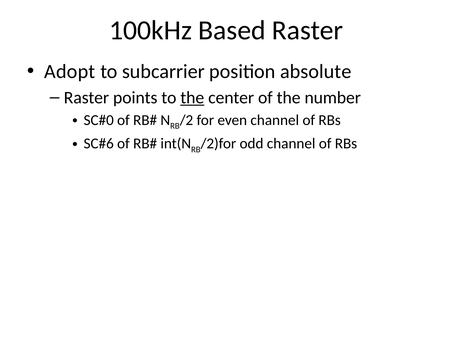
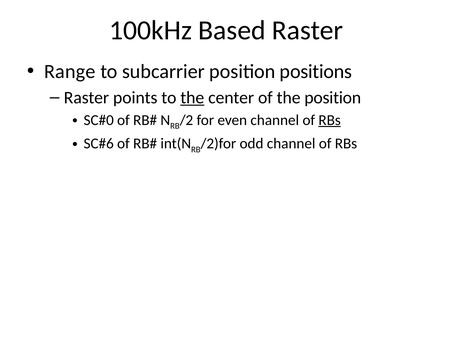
Adopt: Adopt -> Range (70, 71)
absolute: absolute -> positions (316, 71)
the number: number -> position (333, 97)
RBs underline: none -> present (330, 120)
